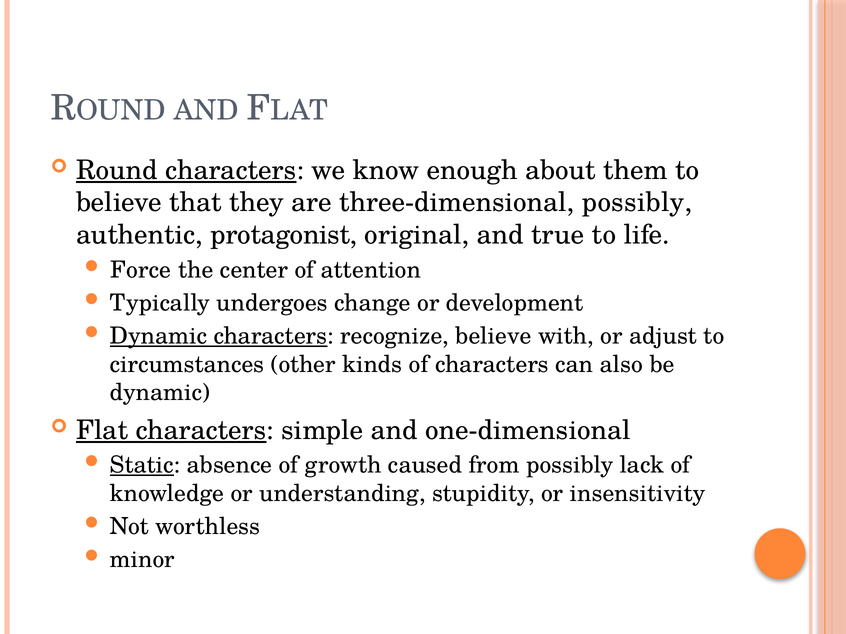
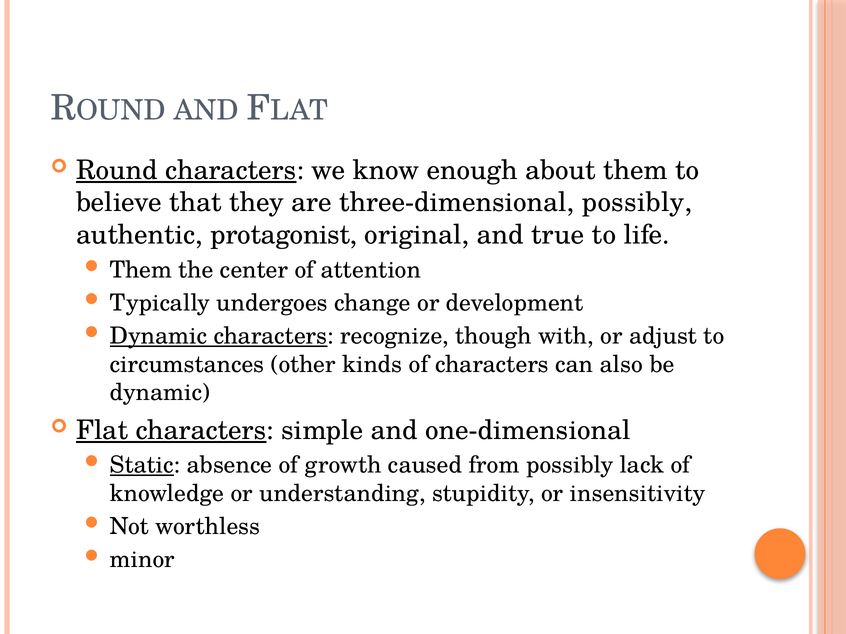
Force: Force -> Them (141, 270)
recognize believe: believe -> though (494, 336)
